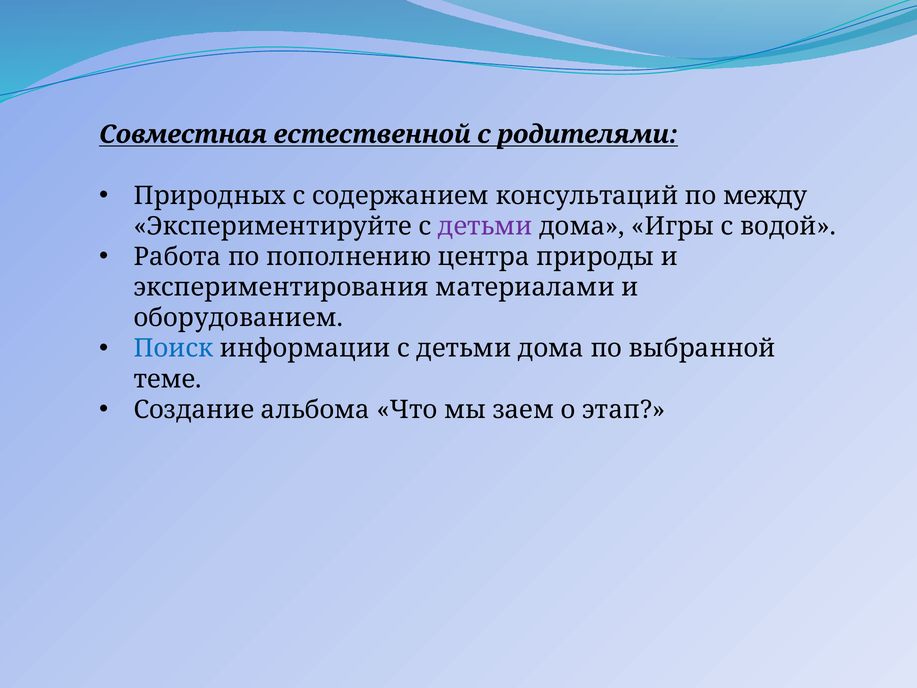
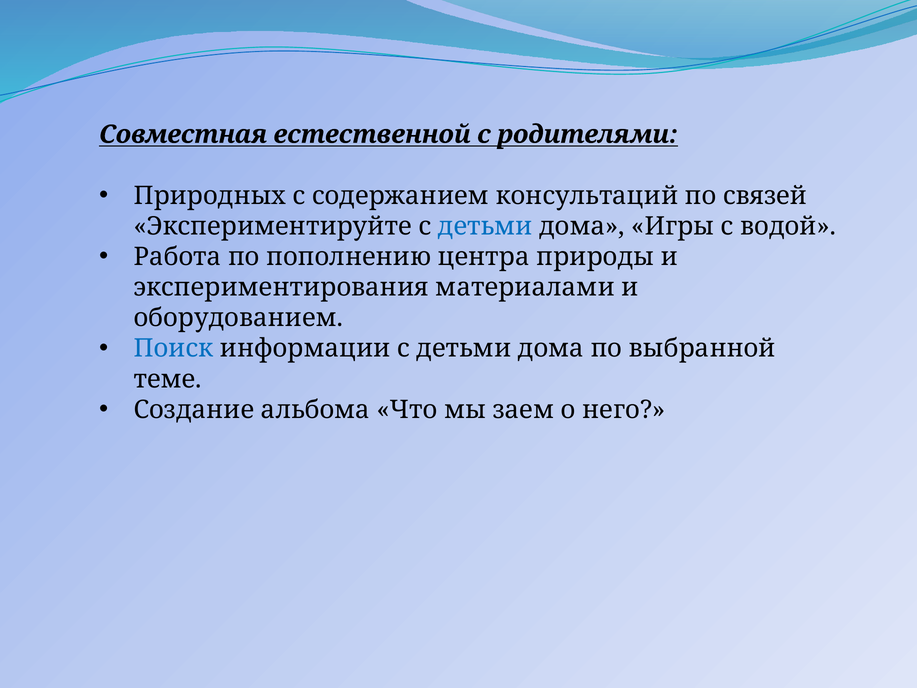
между: между -> связей (765, 196)
детьми colour: purple -> blue (485, 226)
этап: этап -> него (624, 410)
